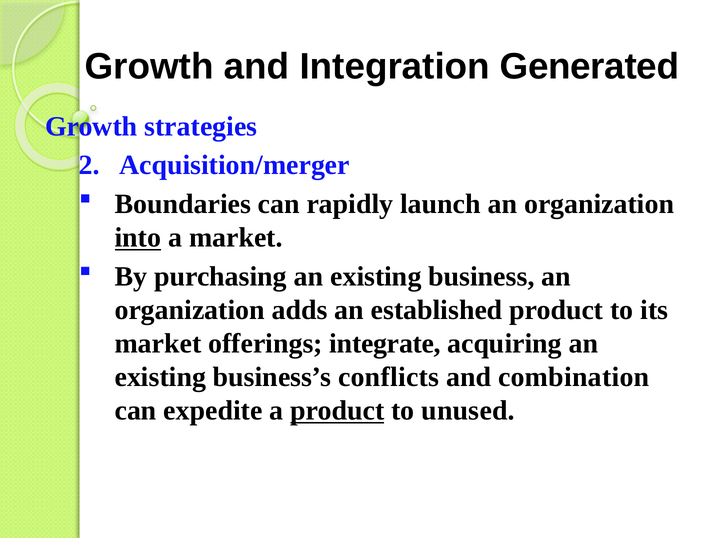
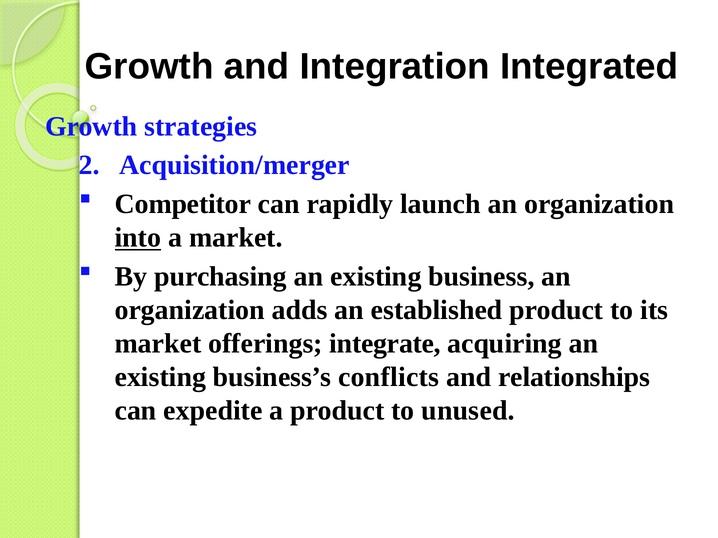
Generated: Generated -> Integrated (589, 67)
Boundaries: Boundaries -> Competitor (183, 204)
combination: combination -> relationships (574, 378)
product underline: present -> none (337, 411)
